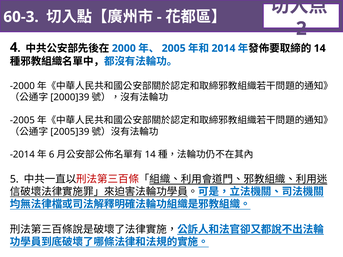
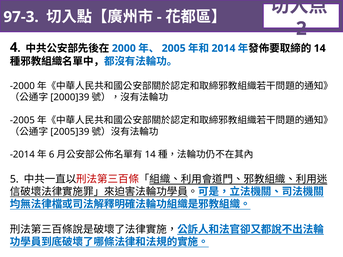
60-3: 60-3 -> 97-3 (21, 17)
